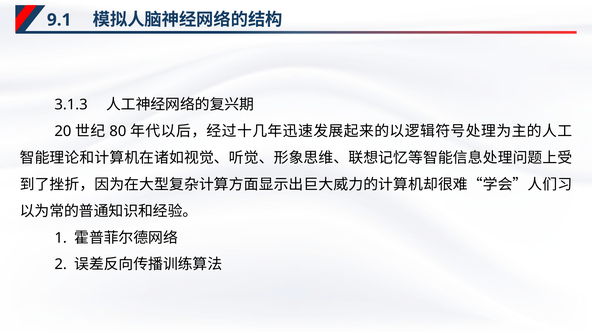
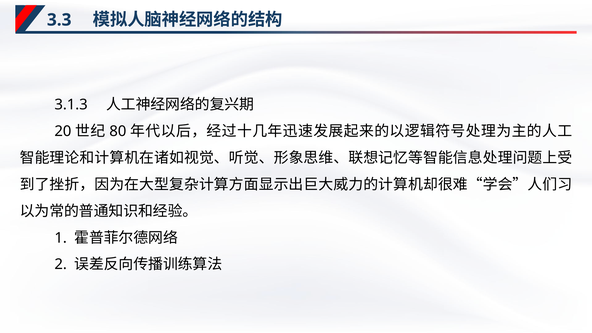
9.1: 9.1 -> 3.3 (59, 20)
